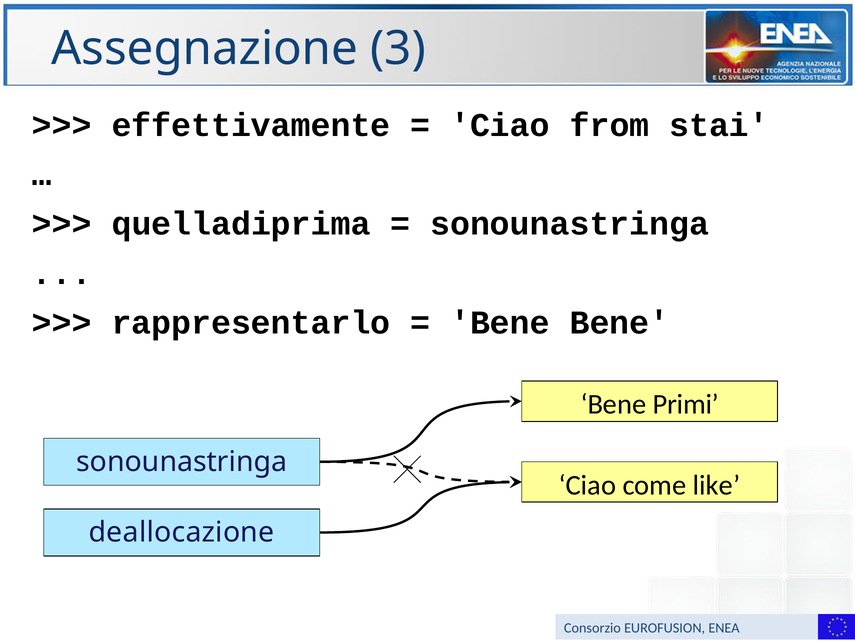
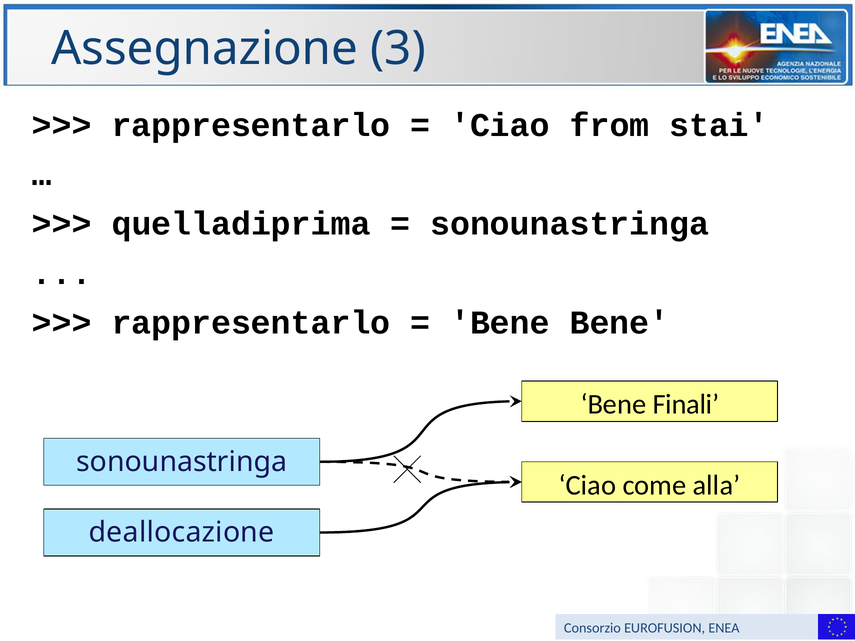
effettivamente: effettivamente -> rappresentarlo (251, 125)
Primi: Primi -> Finali (686, 405)
like: like -> alla (716, 485)
